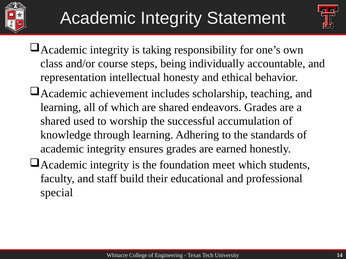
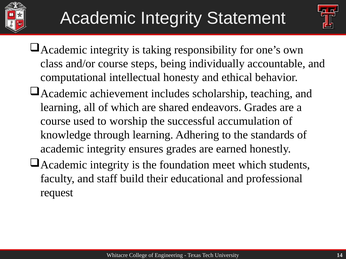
representation: representation -> computational (73, 78)
shared: shared -> course (55, 121)
special: special -> request (57, 193)
